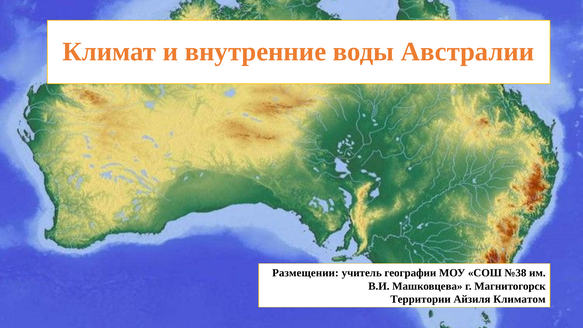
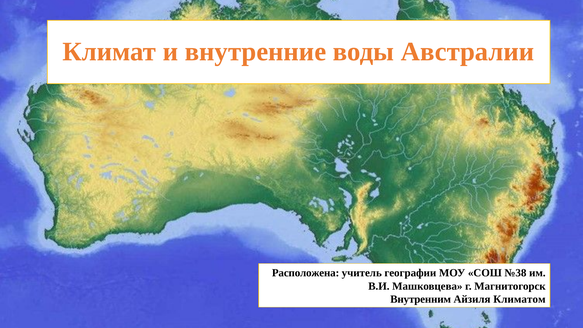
Размещении: Размещении -> Расположена (306, 273)
Территории: Территории -> Внутренним (421, 299)
